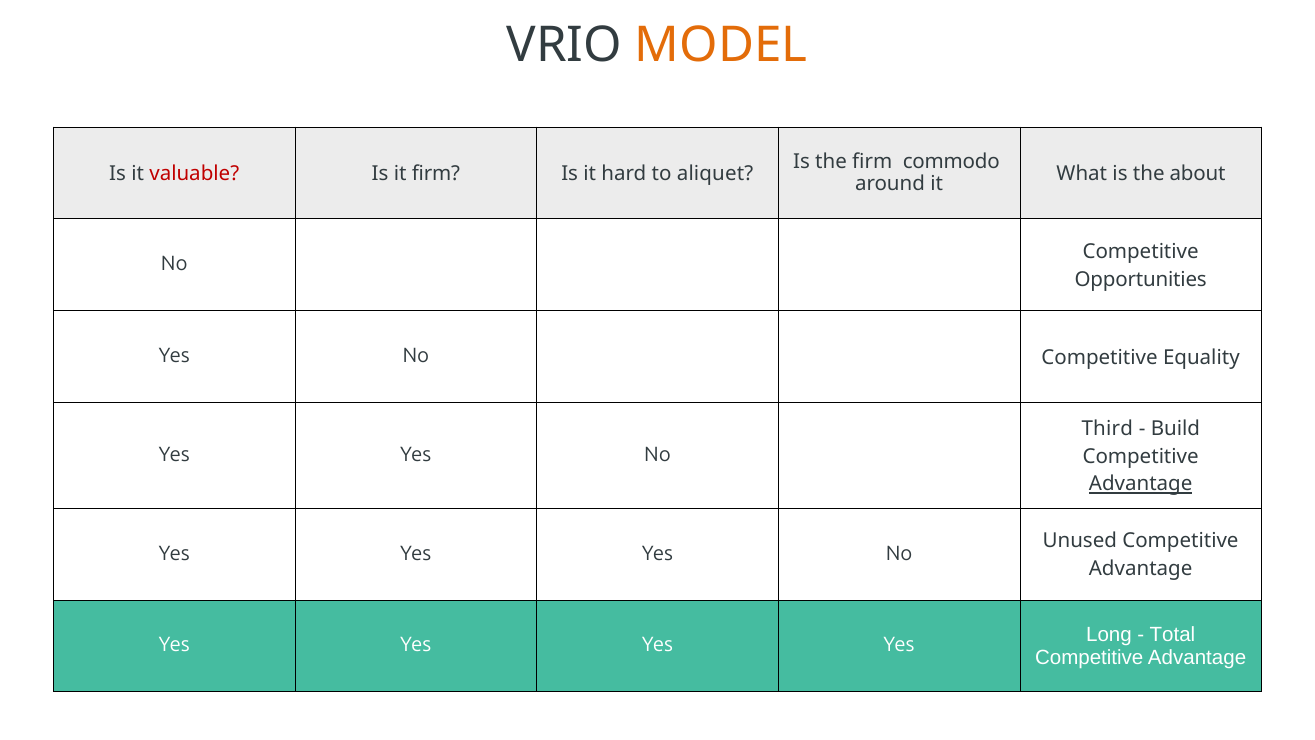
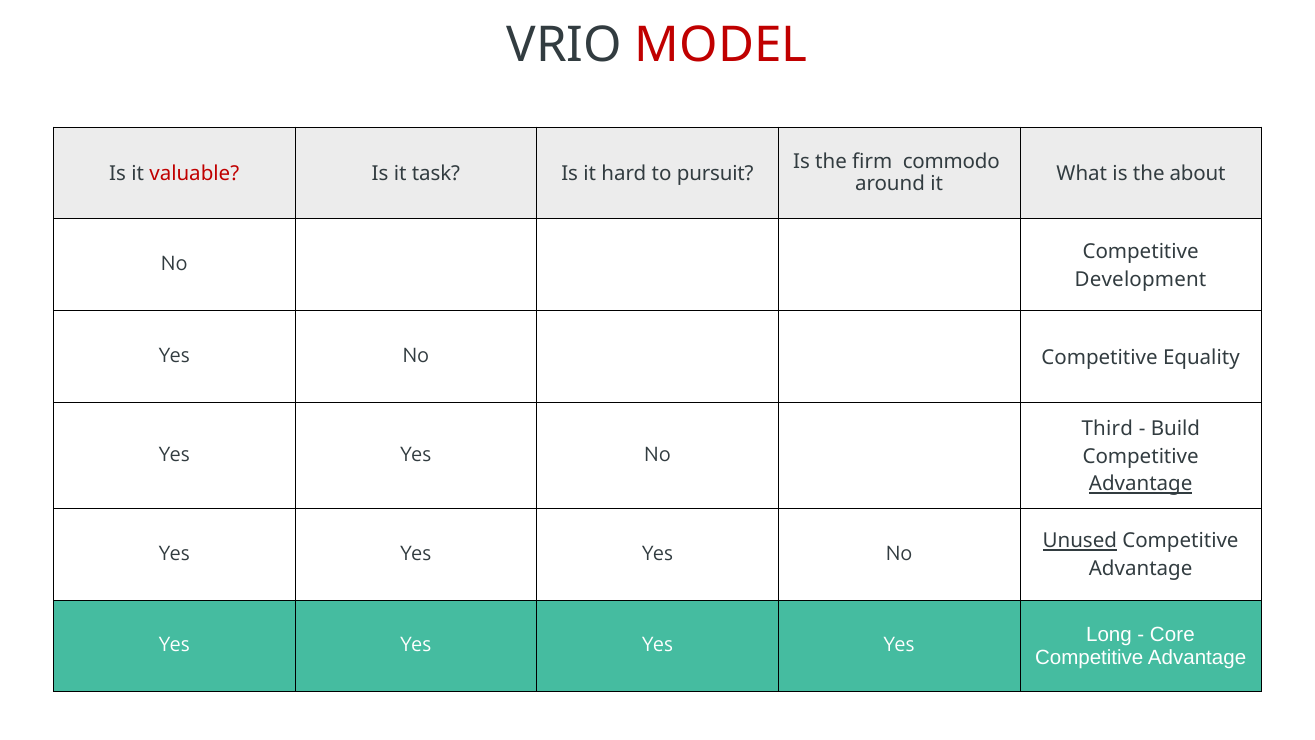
MODEL colour: orange -> red (721, 46)
it firm: firm -> task (436, 173)
aliquet: aliquet -> pursuit (715, 173)
Opportunities: Opportunities -> Development (1141, 280)
Unused underline: none -> present (1080, 541)
Total: Total -> Core (1172, 634)
